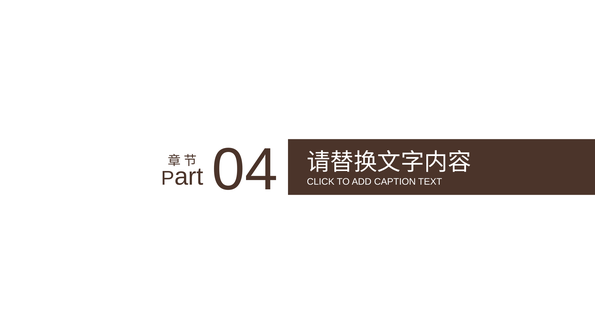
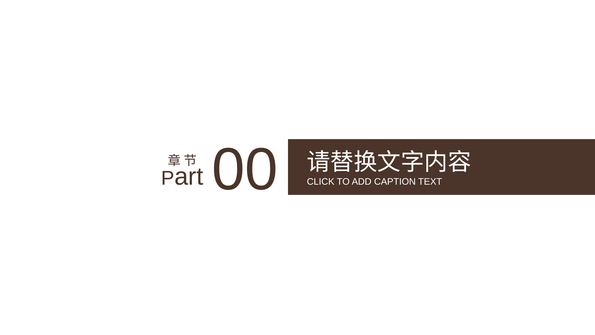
04: 04 -> 00 (245, 170)
